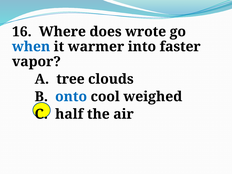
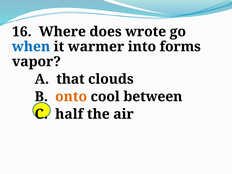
faster: faster -> forms (180, 47)
tree: tree -> that (70, 79)
onto colour: blue -> orange (71, 97)
weighed: weighed -> between (153, 97)
